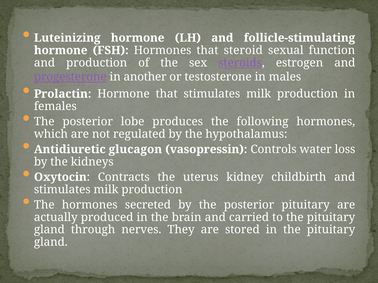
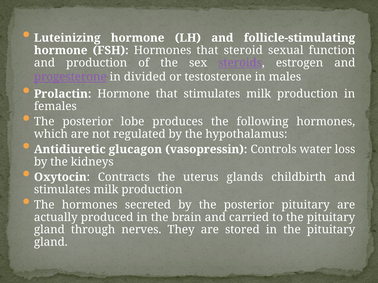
another: another -> divided (145, 77)
kidney: kidney -> glands (245, 177)
